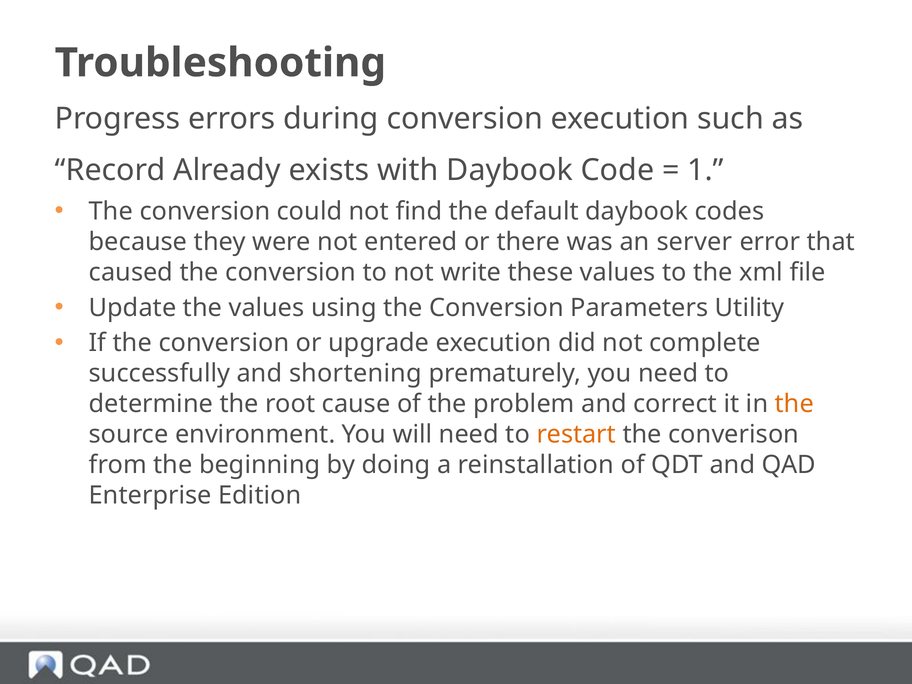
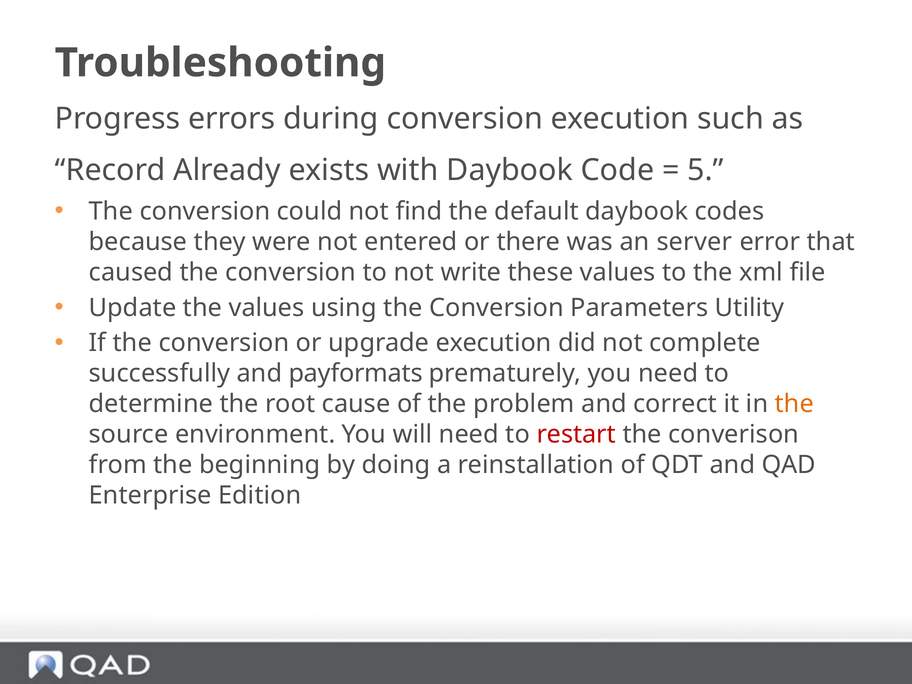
1: 1 -> 5 (706, 170)
shortening: shortening -> payformats (356, 374)
restart colour: orange -> red (576, 434)
